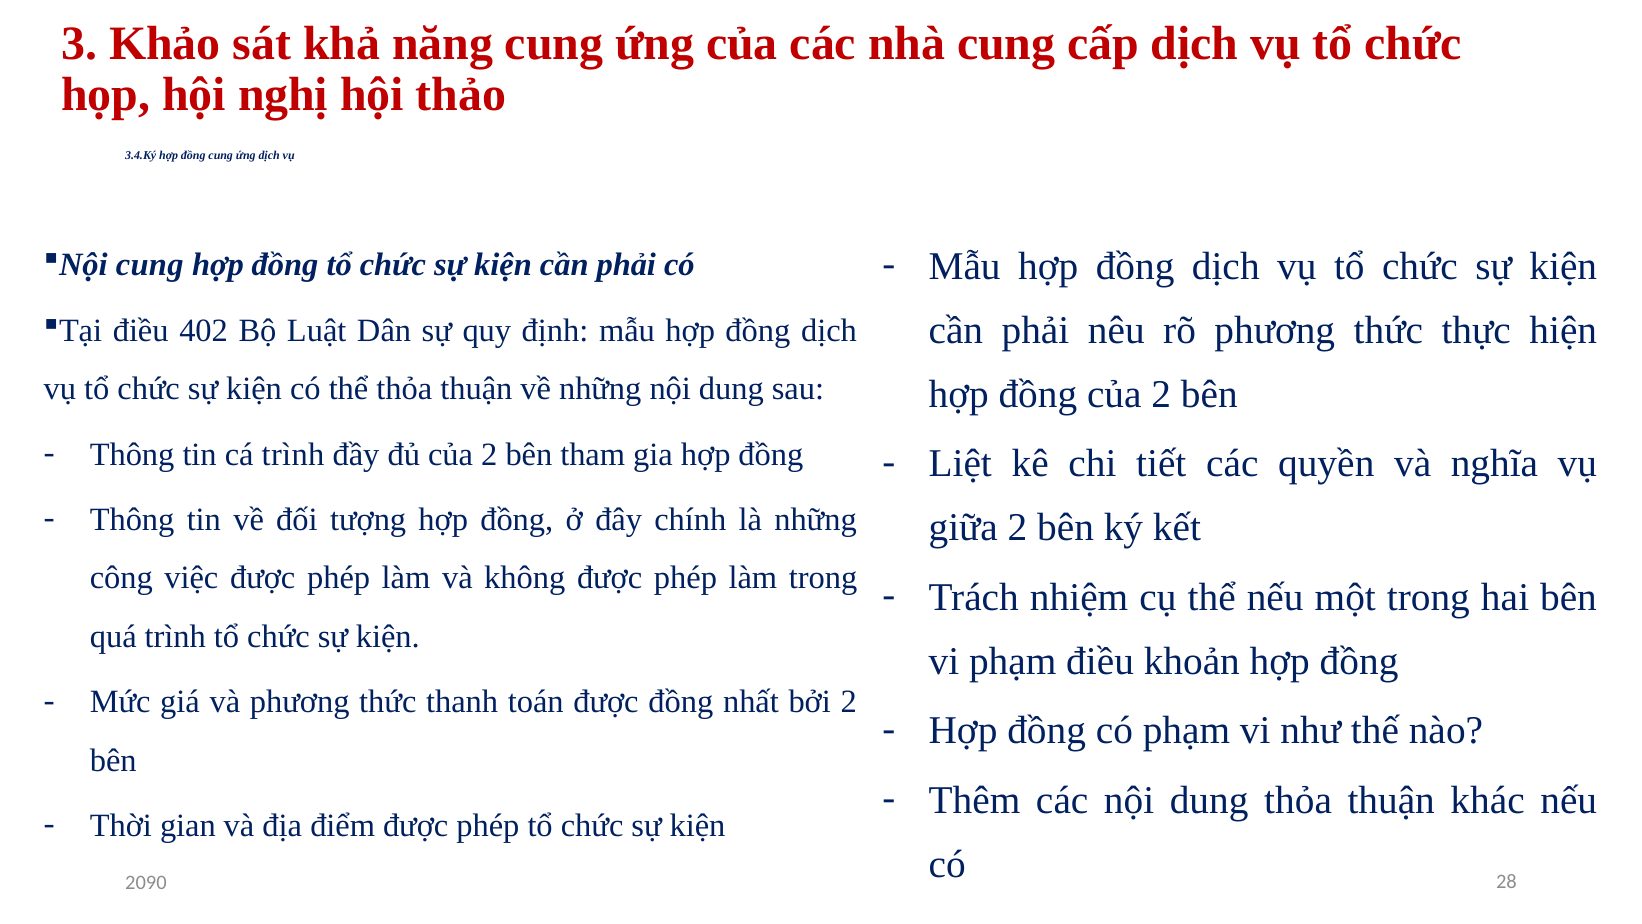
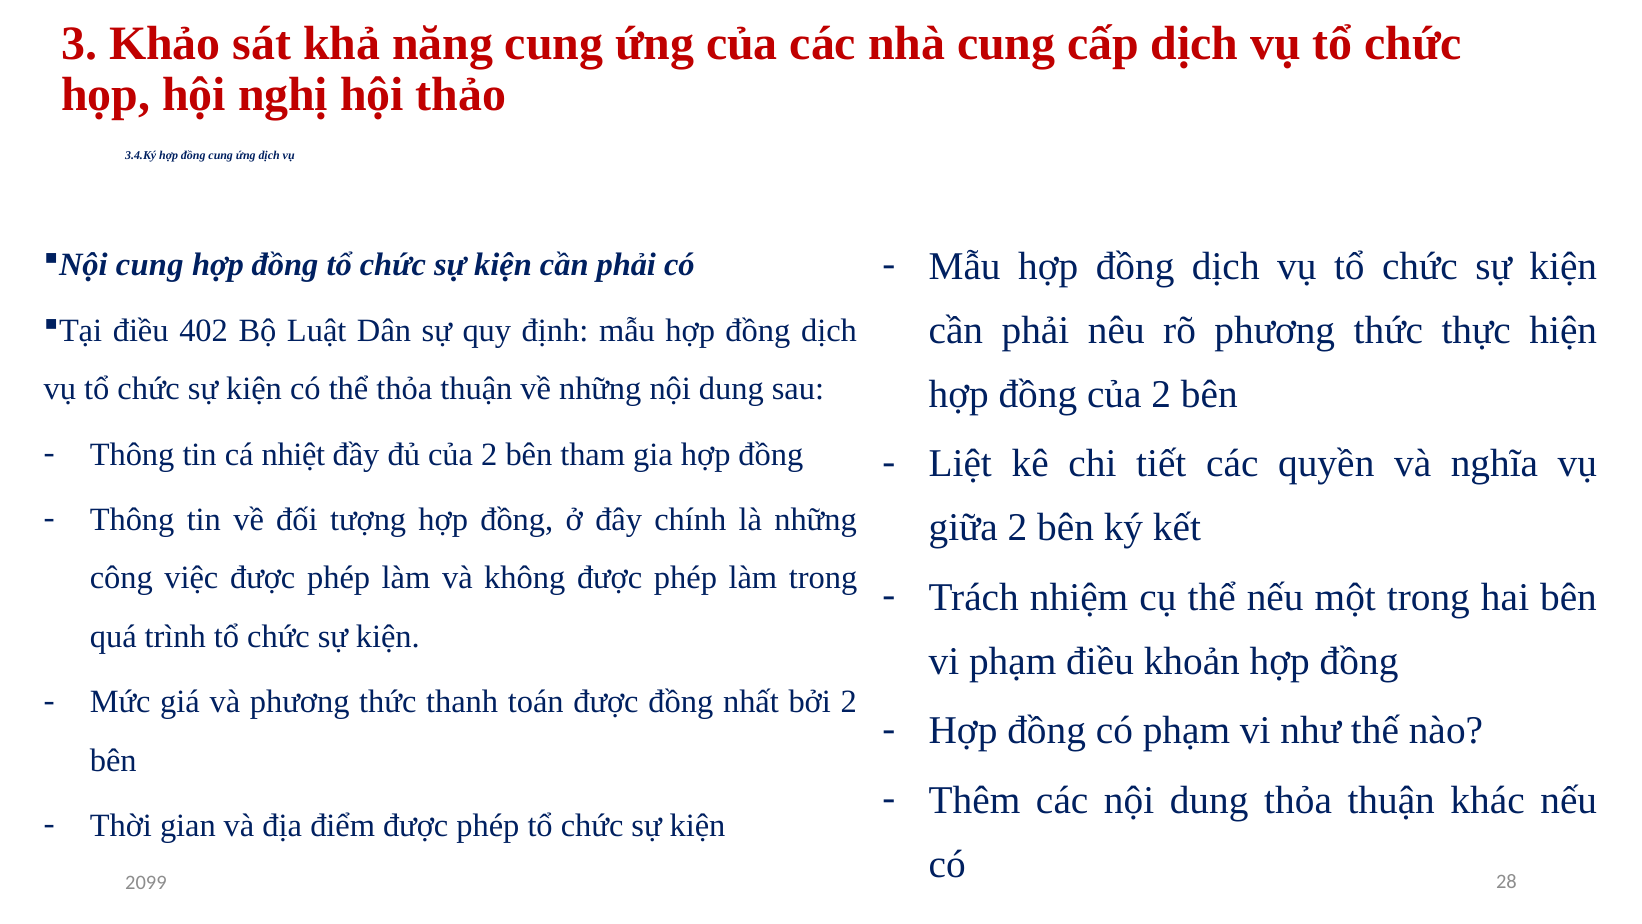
cá trình: trình -> nhiệt (293, 454)
2090: 2090 -> 2099 (146, 882)
